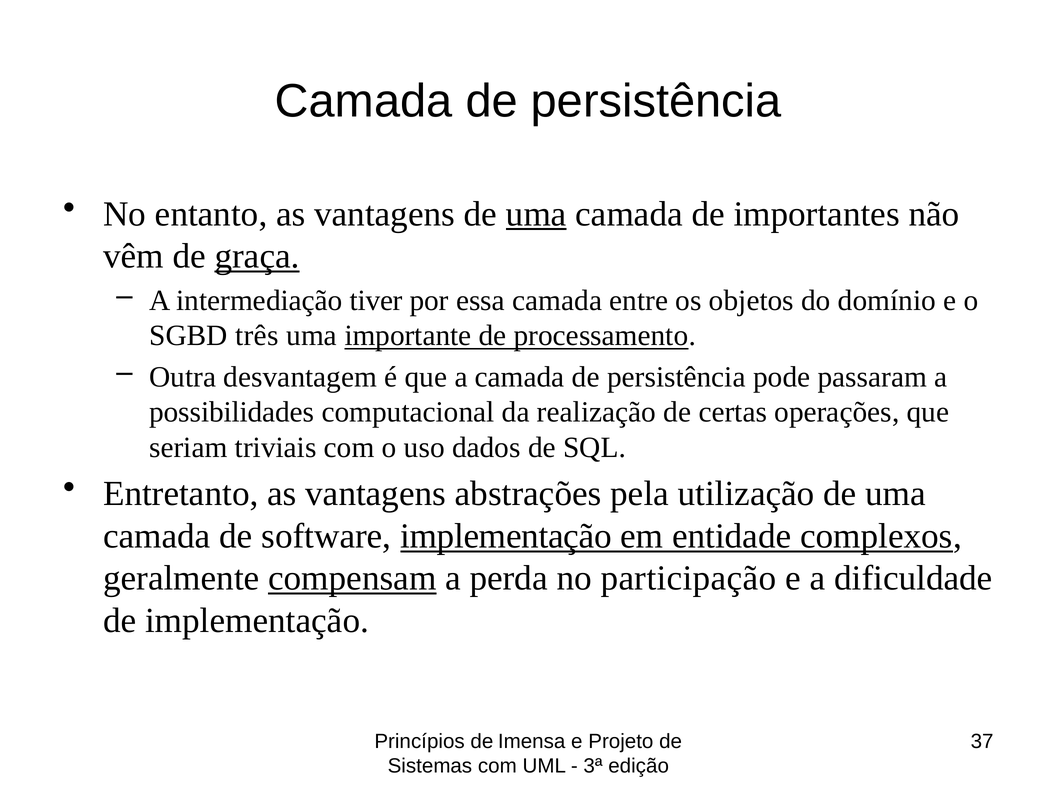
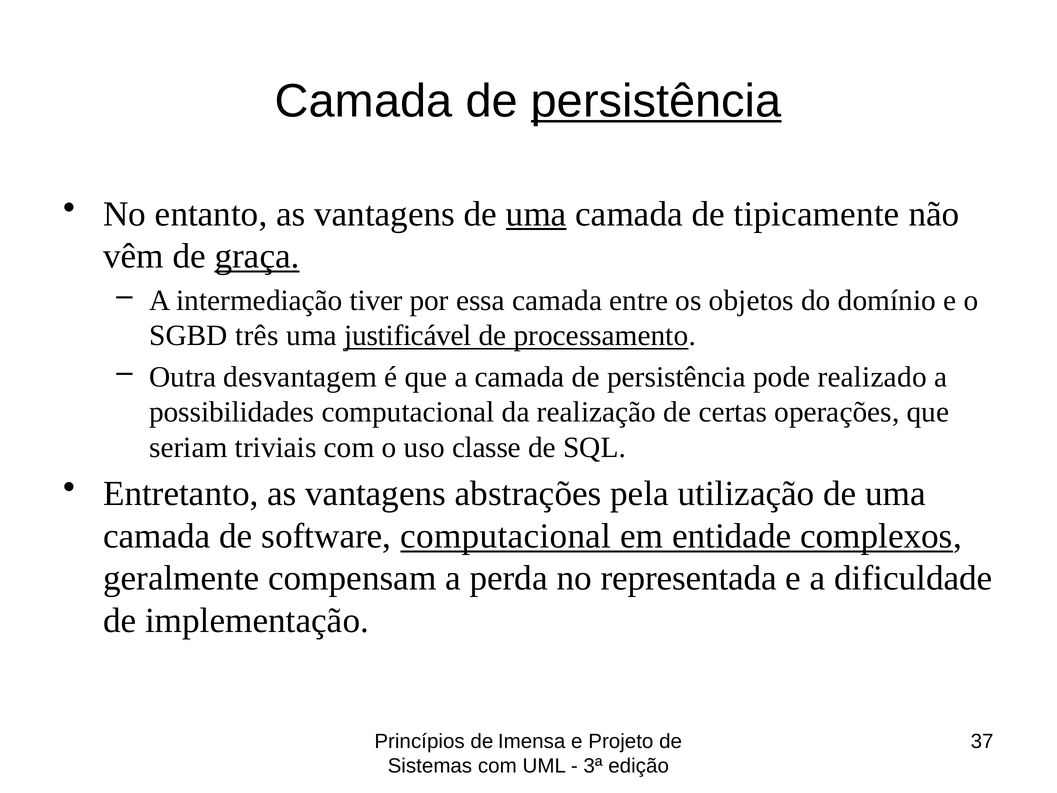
persistência underline: none -> present (656, 101)
importantes: importantes -> tipicamente (817, 214)
importante: importante -> justificável (408, 336)
passaram: passaram -> realizado (872, 377)
dados: dados -> classe (486, 447)
software implementação: implementação -> computacional (506, 536)
compensam underline: present -> none (352, 578)
participação: participação -> representada (689, 578)
